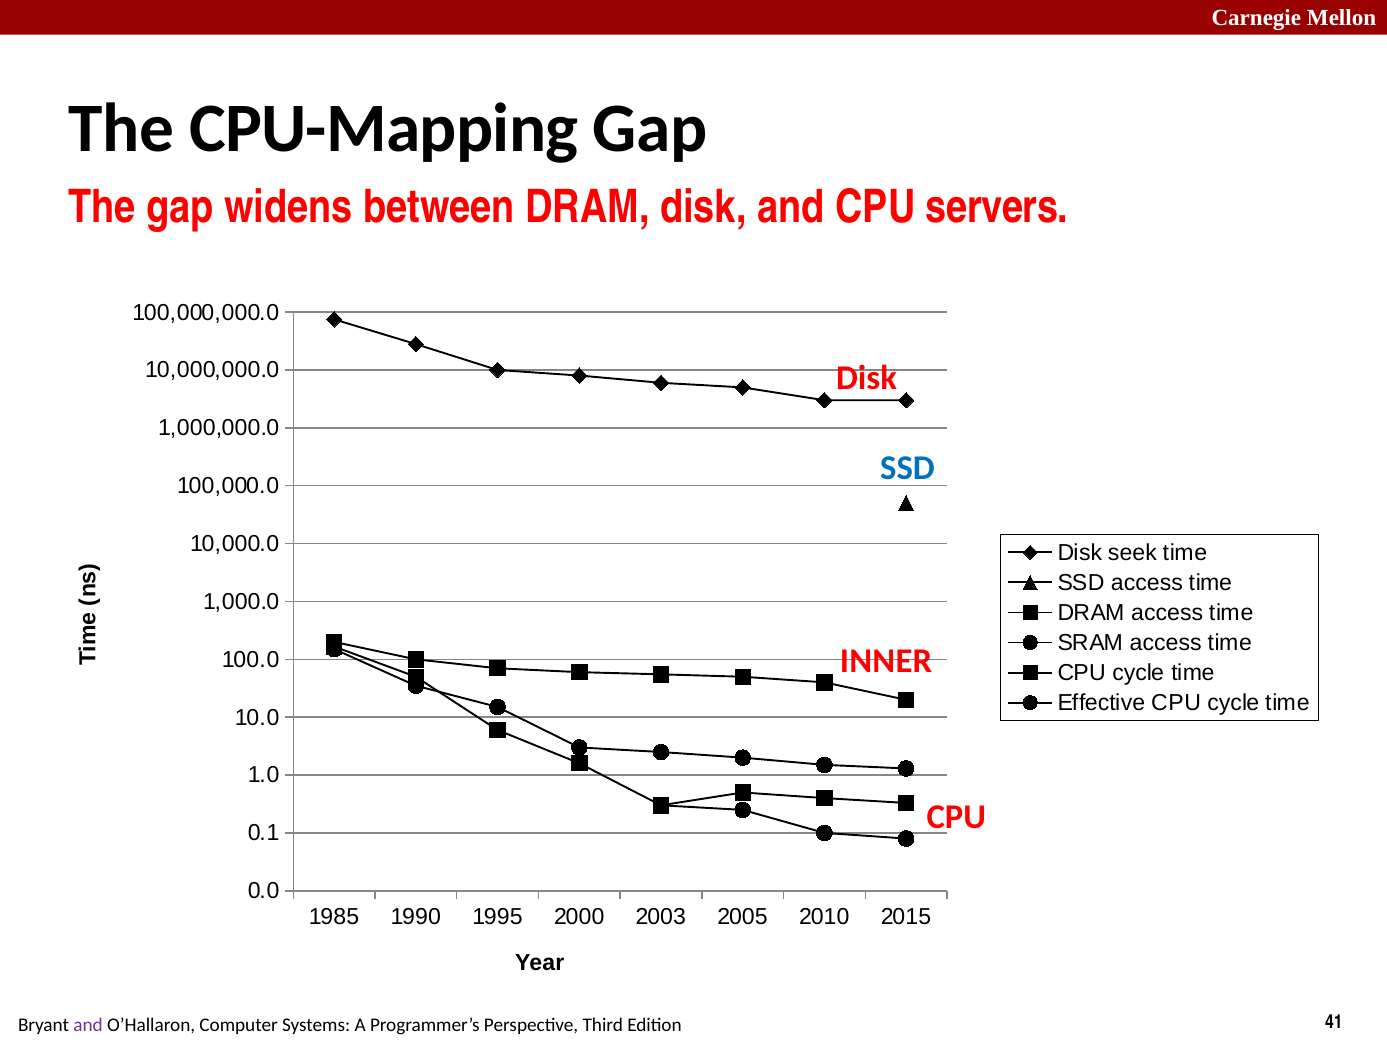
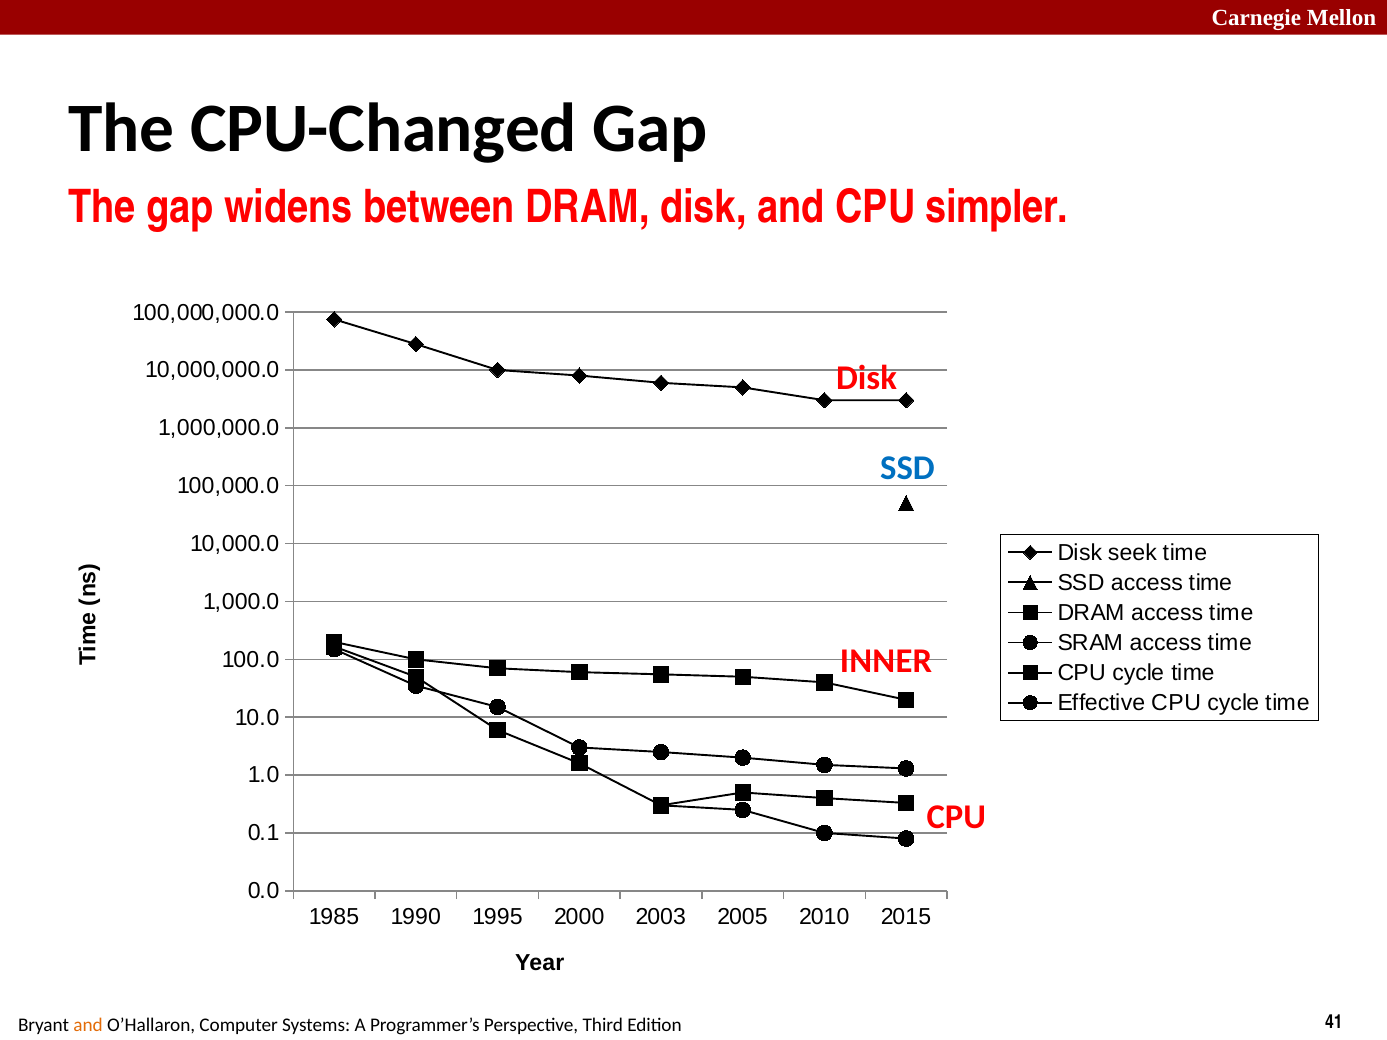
CPU-Mapping: CPU-Mapping -> CPU-Changed (384, 129)
servers: servers -> simpler (997, 207)
and colour: purple -> orange (88, 1025)
